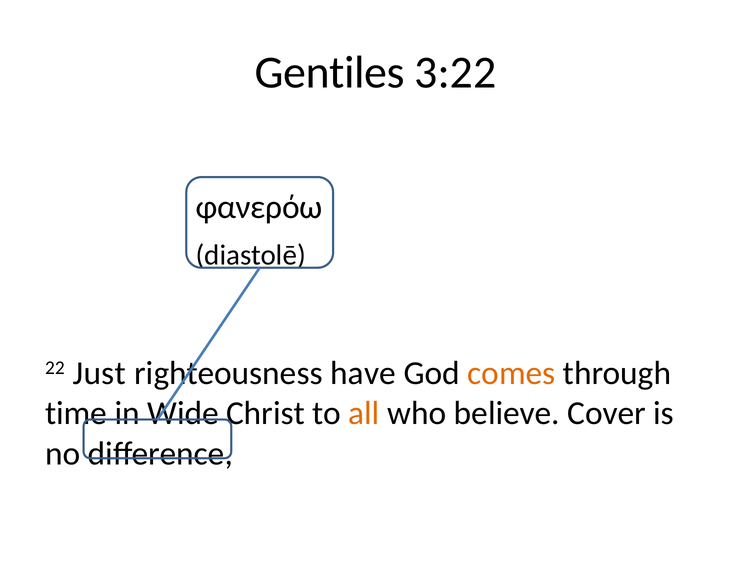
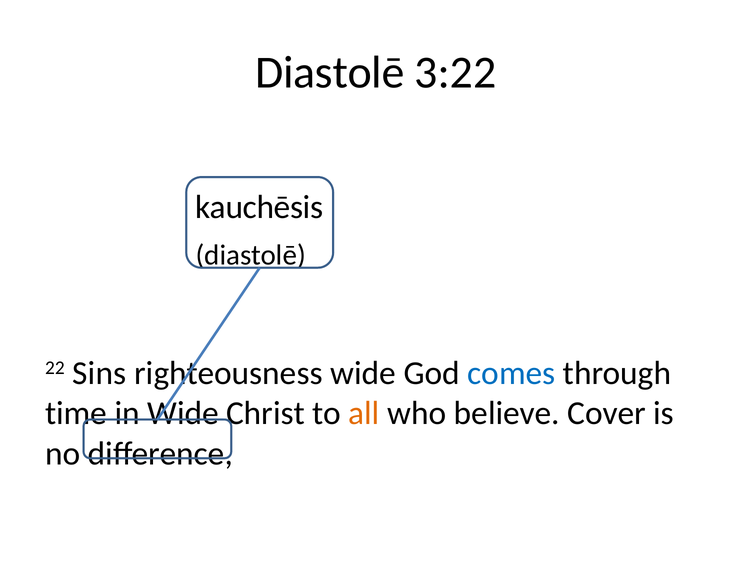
Gentiles: Gentiles -> Diastolē (330, 73)
φανερόω: φανερόω -> kauchēsis (259, 207)
Just: Just -> Sins (99, 373)
righteousness have: have -> wide (363, 373)
comes colour: orange -> blue (511, 373)
